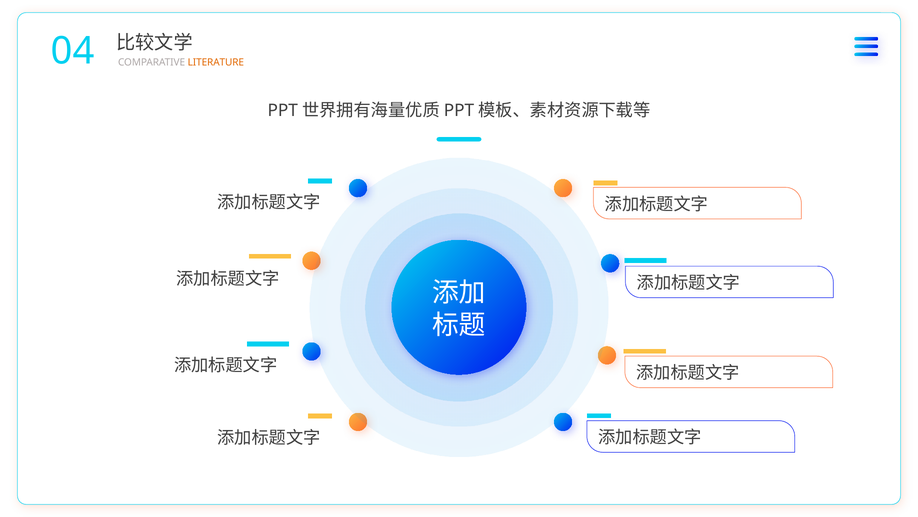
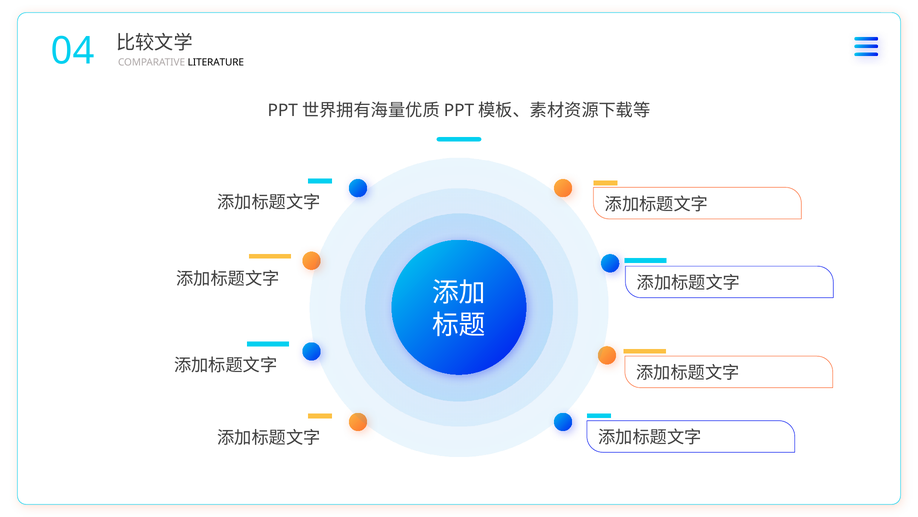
LITERATURE colour: orange -> black (216, 63)
